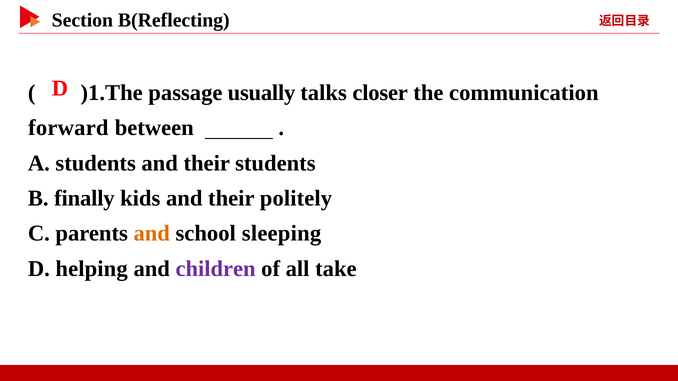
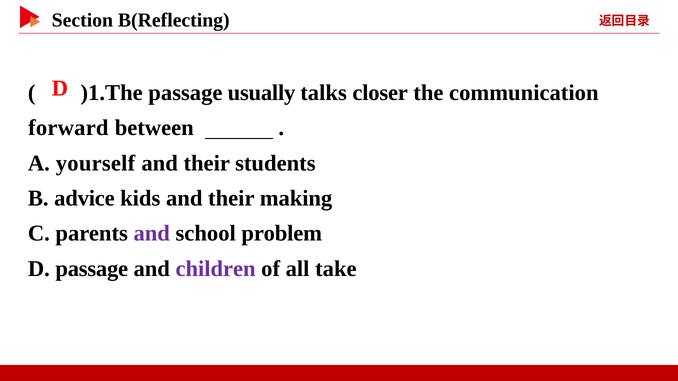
A students: students -> yourself (96, 163)
finally: finally -> advice (84, 198)
politely: politely -> making (296, 198)
and colour: orange -> purple (152, 234)
sleeping: sleeping -> problem (282, 234)
D helping: helping -> passage (92, 269)
